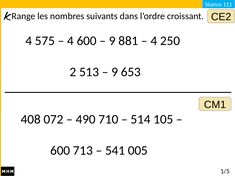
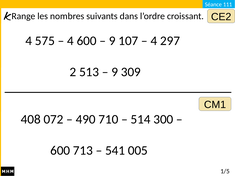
881: 881 -> 107 (128, 41)
250: 250 -> 297 (170, 41)
653: 653 -> 309 (131, 72)
105: 105 -> 300 (163, 119)
